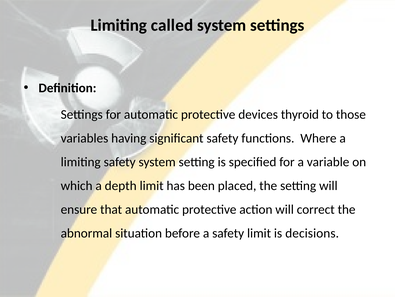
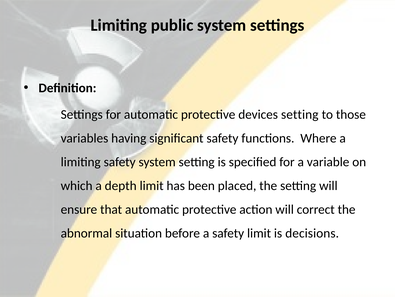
called: called -> public (172, 25)
devices thyroid: thyroid -> setting (300, 114)
